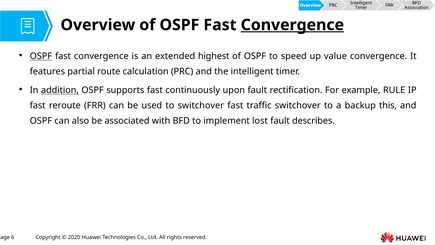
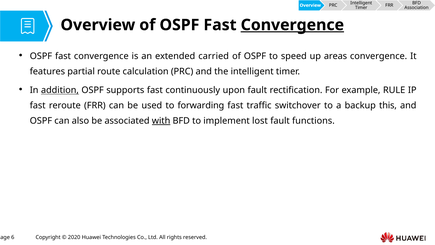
OSPF underline: present -> none (41, 56)
highest: highest -> carried (214, 56)
value: value -> areas (336, 56)
to switchover: switchover -> forwarding (201, 105)
with underline: none -> present (161, 121)
describes: describes -> functions (313, 121)
